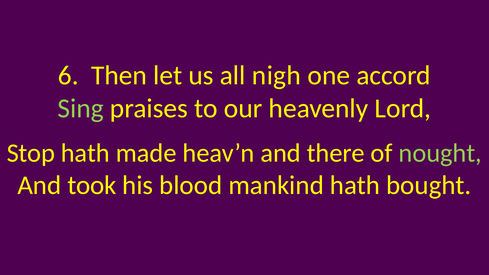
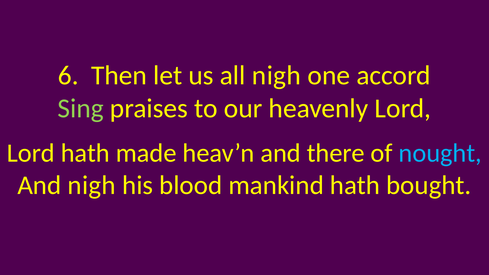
Stop: Stop -> Lord (31, 153)
nought colour: light green -> light blue (440, 153)
And took: took -> nigh (92, 185)
